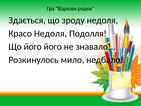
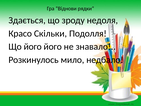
Красо Недоля: Недоля -> Скільки (50, 33)
